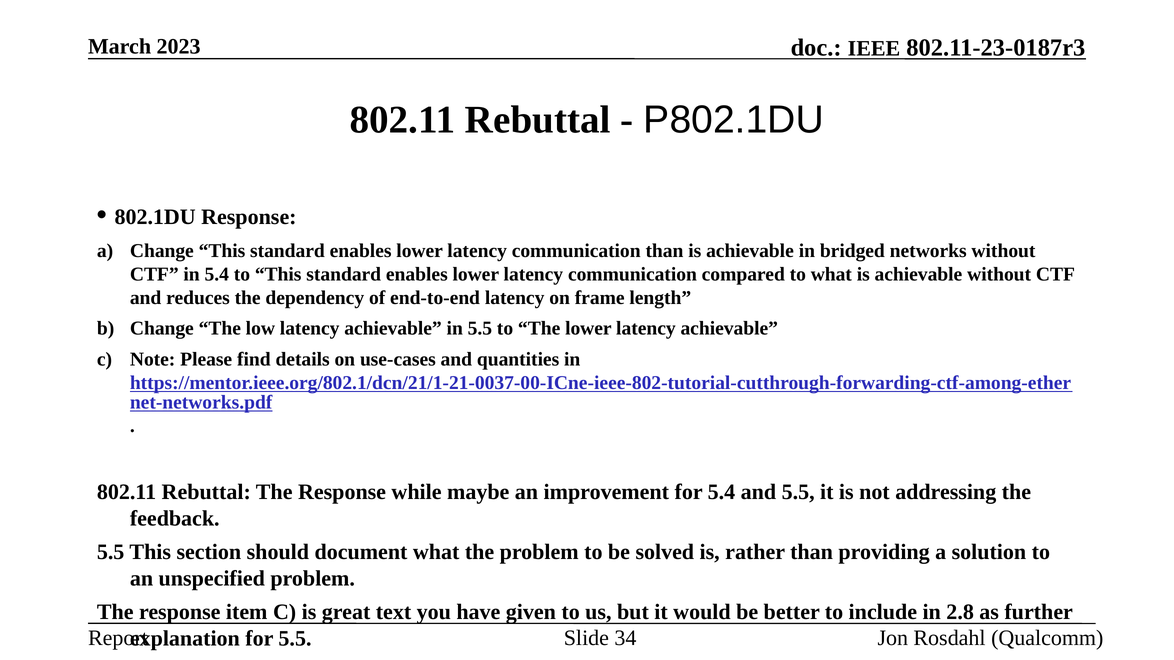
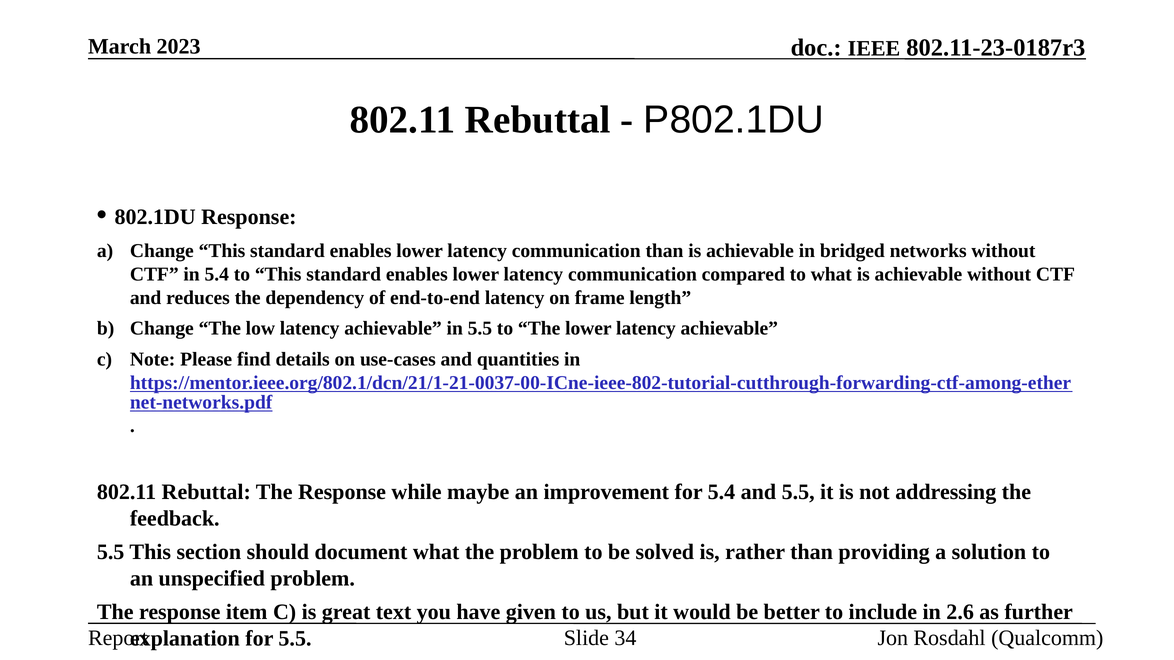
2.8: 2.8 -> 2.6 (960, 613)
